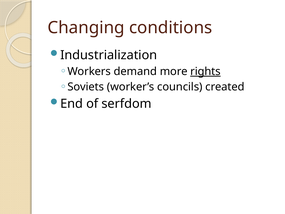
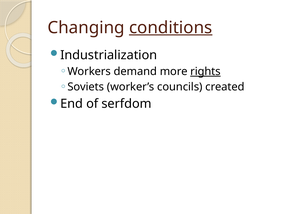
conditions underline: none -> present (171, 28)
